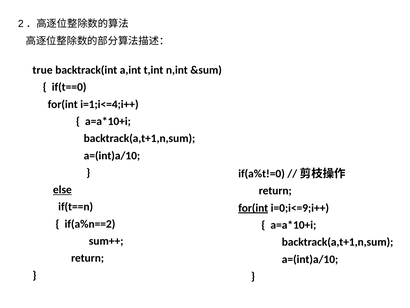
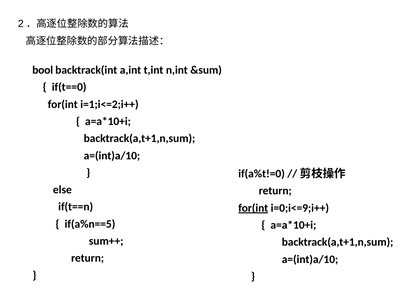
true: true -> bool (43, 70)
i=1;i<=4;i++: i=1;i<=4;i++ -> i=1;i<=2;i++ (109, 104)
else underline: present -> none (62, 189)
if(a%n==2: if(a%n==2 -> if(a%n==5 (90, 224)
